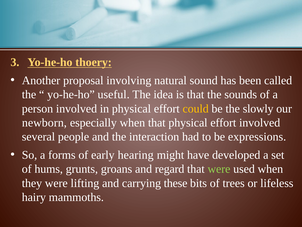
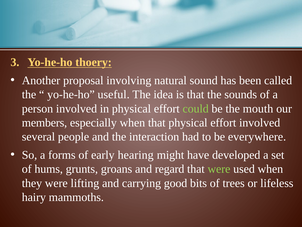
could colour: yellow -> light green (196, 108)
slowly: slowly -> mouth (258, 108)
newborn: newborn -> members (44, 122)
expressions: expressions -> everywhere (257, 137)
these: these -> good (176, 183)
